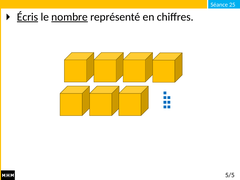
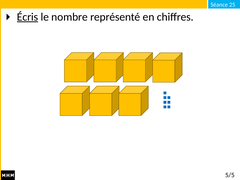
nombre underline: present -> none (70, 17)
